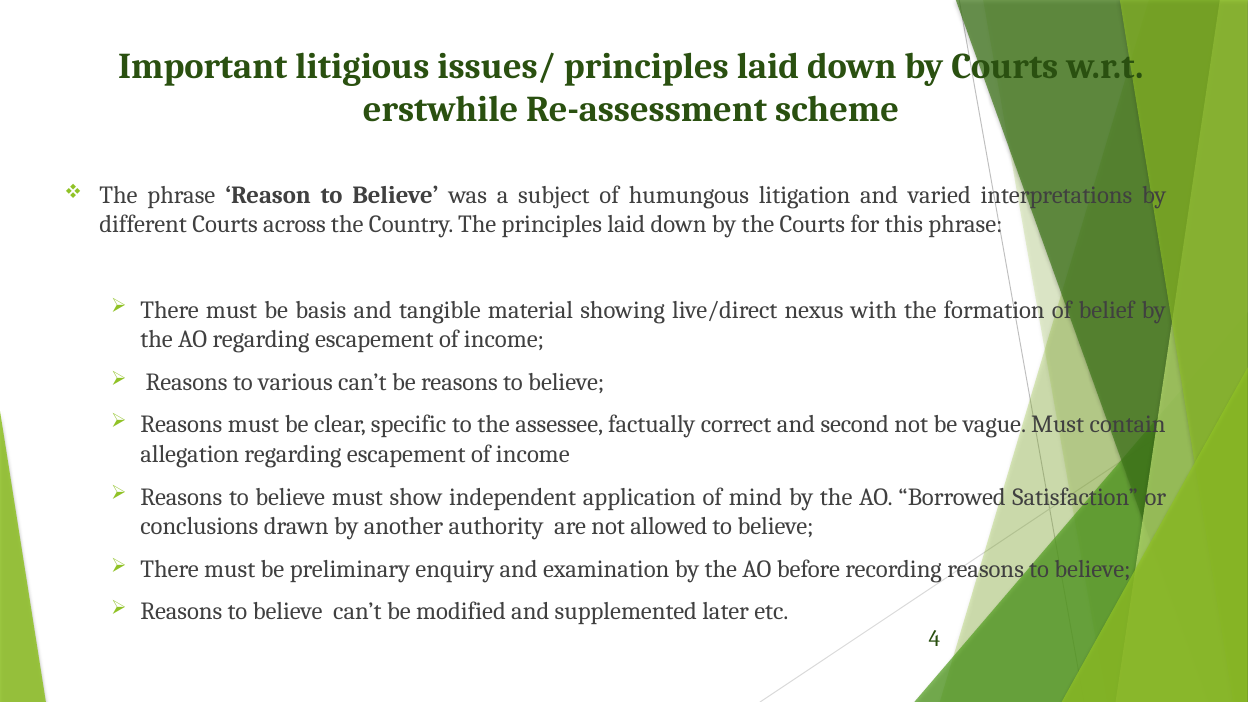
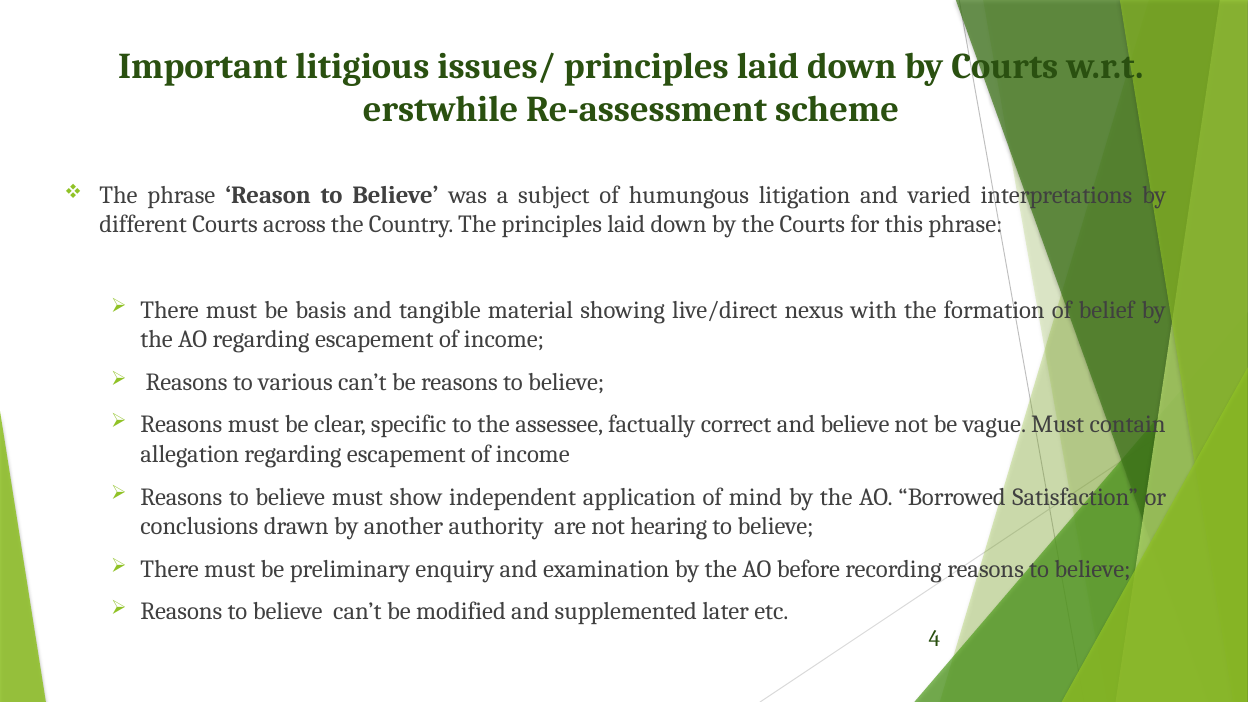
and second: second -> believe (855, 425)
allowed: allowed -> hearing (669, 527)
